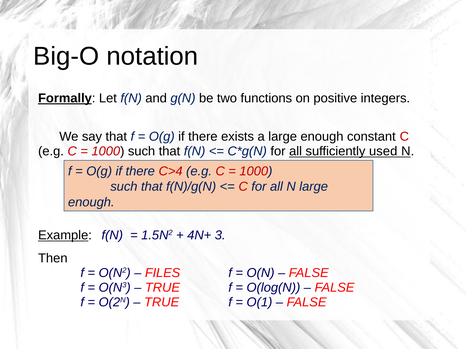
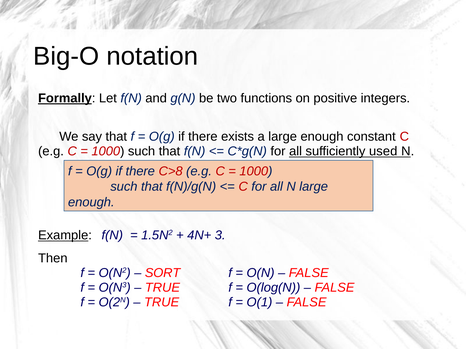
C>4: C>4 -> C>8 (171, 171)
FILES: FILES -> SORT (163, 273)
